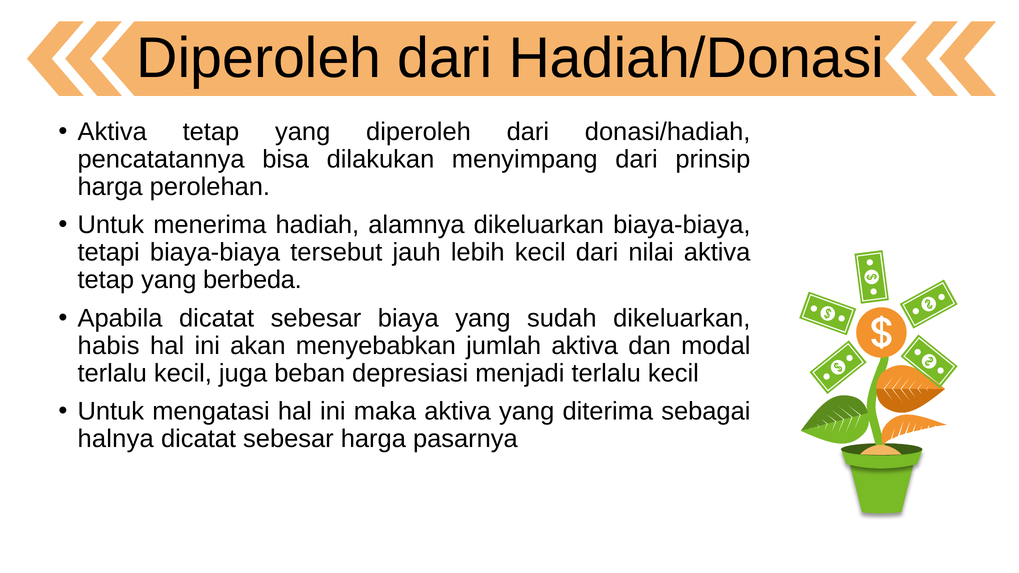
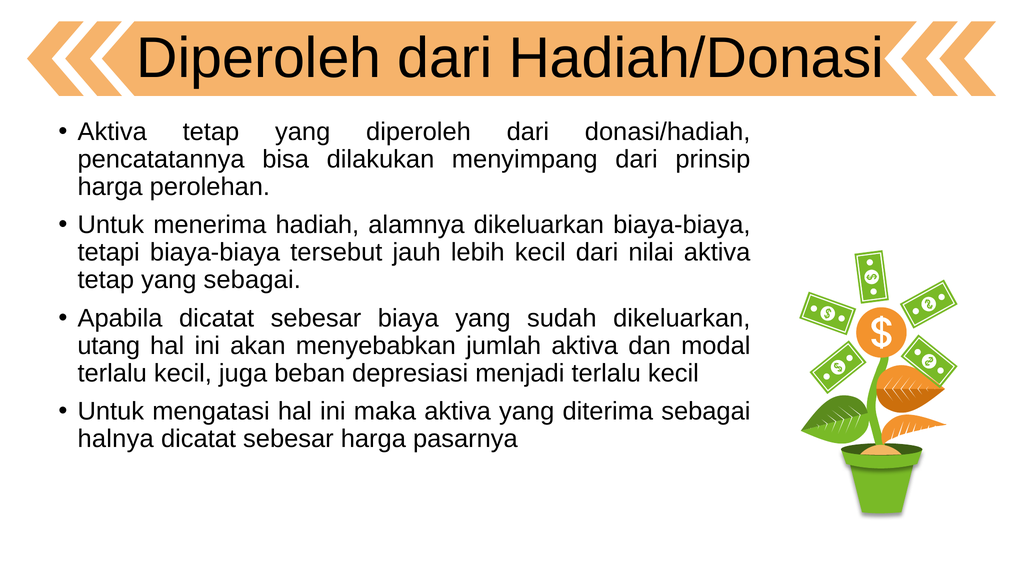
yang berbeda: berbeda -> sebagai (252, 280)
habis: habis -> utang (109, 346)
